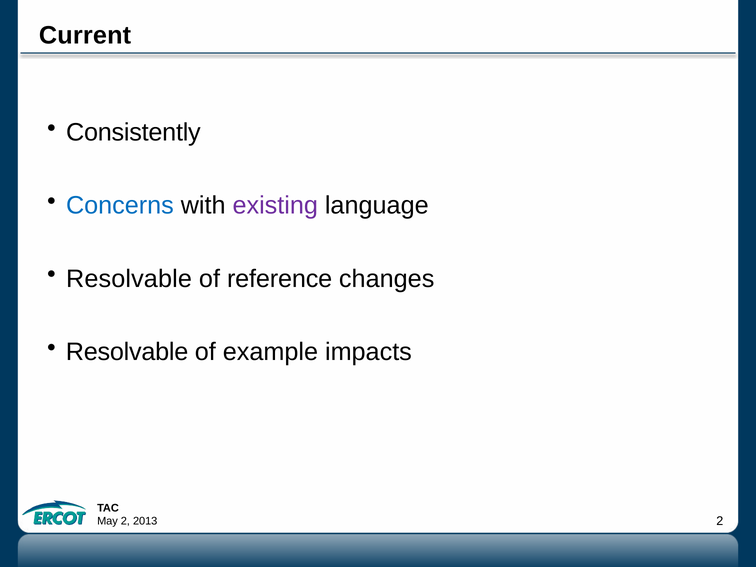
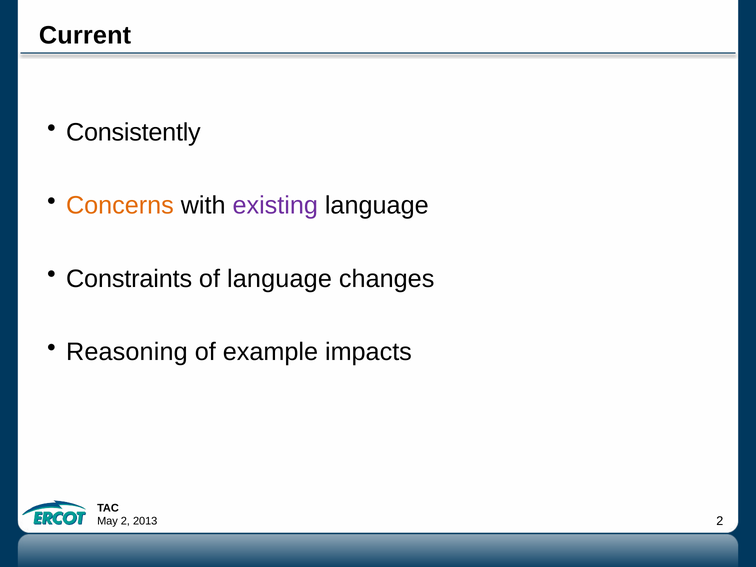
Concerns colour: blue -> orange (120, 206)
Resolvable: Resolvable -> Constraints (129, 279)
of reference: reference -> language (279, 279)
Resolvable: Resolvable -> Reasoning (127, 352)
